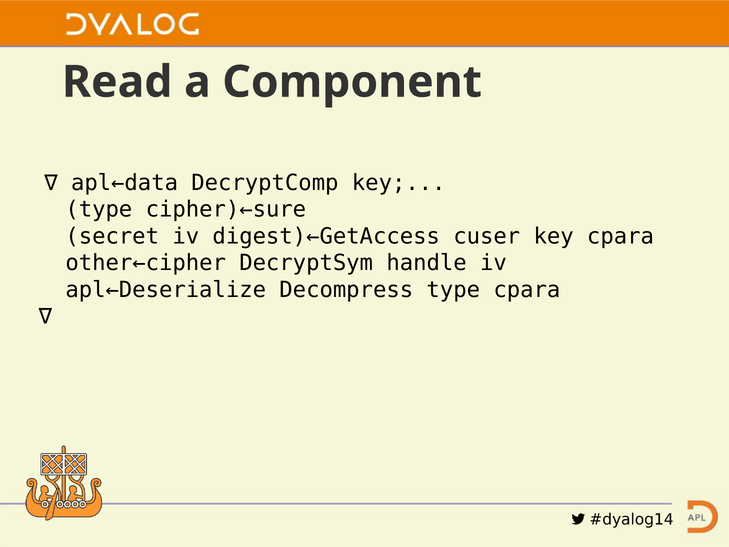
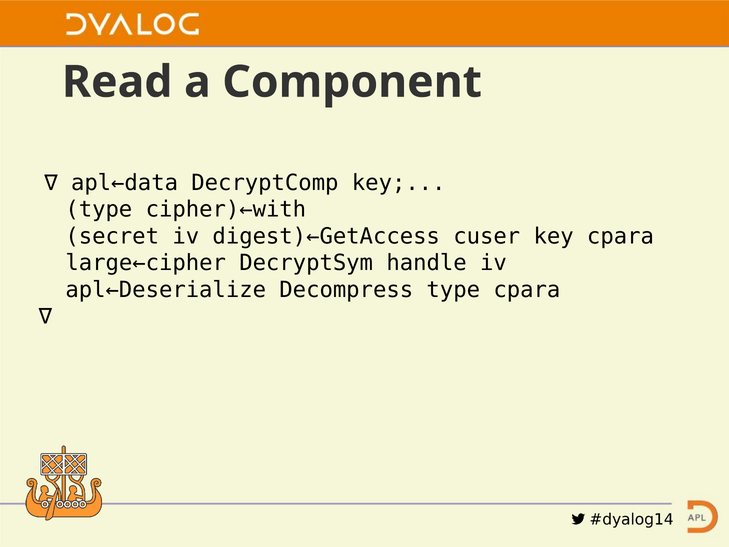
cipher)←sure: cipher)←sure -> cipher)←with (226, 210)
other←cipher: other←cipher -> large←cipher (146, 263)
